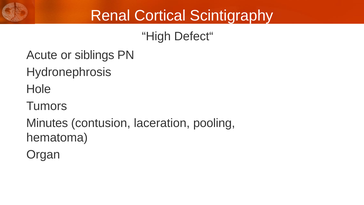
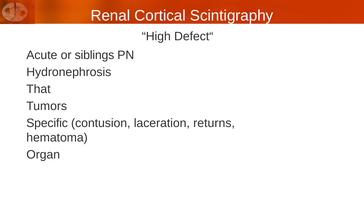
Hole: Hole -> That (38, 89)
Minutes: Minutes -> Specific (47, 123)
pooling: pooling -> returns (214, 123)
